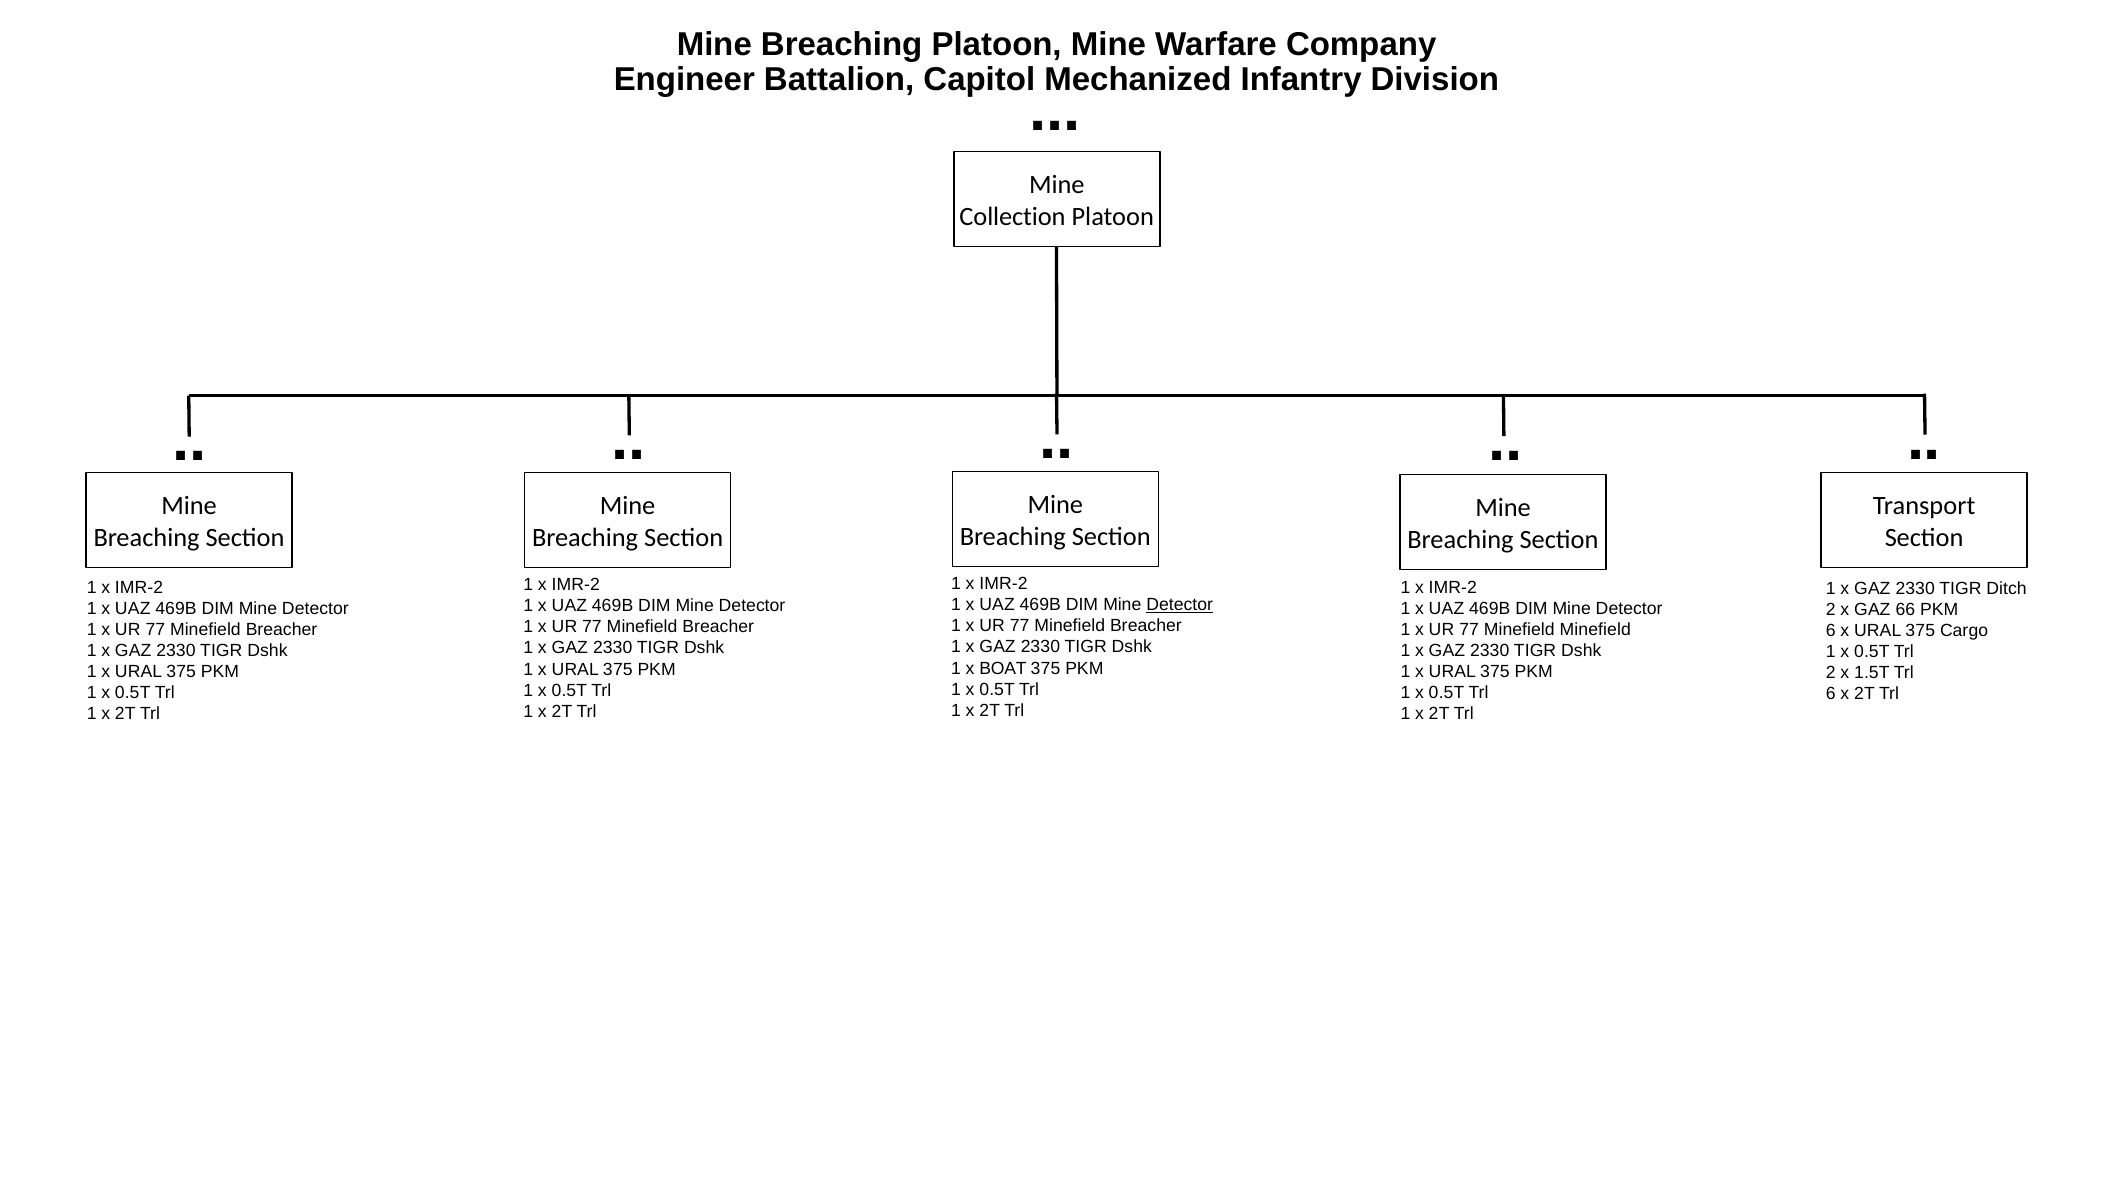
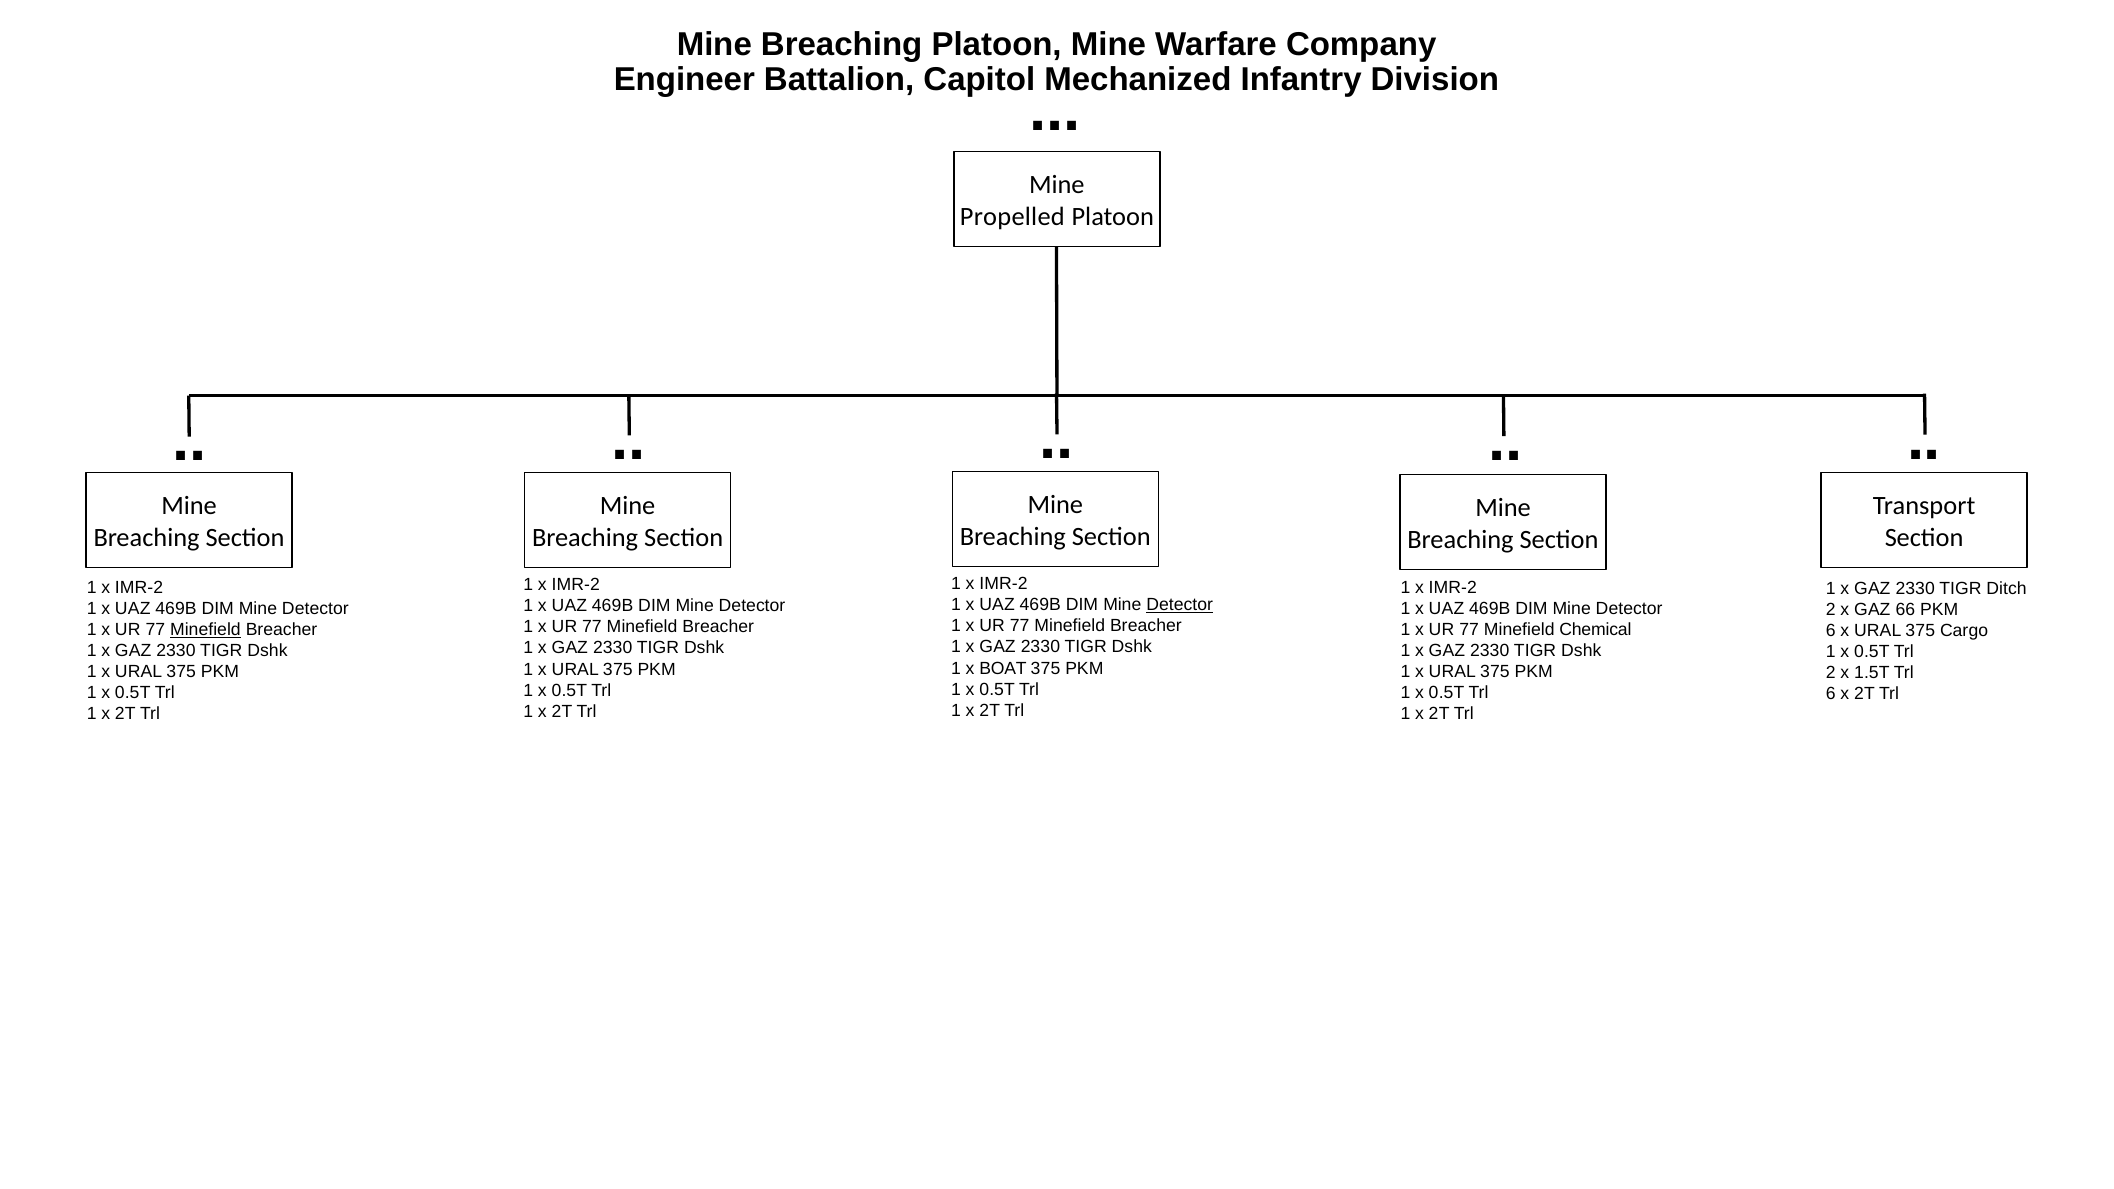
Collection: Collection -> Propelled (1012, 217)
Minefield underline: none -> present (205, 630)
Minefield Minefield: Minefield -> Chemical (1595, 630)
